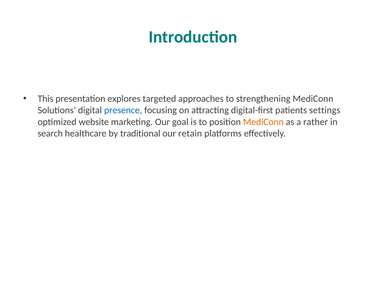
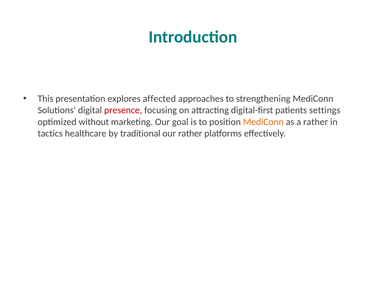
targeted: targeted -> affected (159, 98)
presence colour: blue -> red (123, 110)
website: website -> without (94, 122)
search: search -> tactics (50, 133)
our retain: retain -> rather (190, 133)
